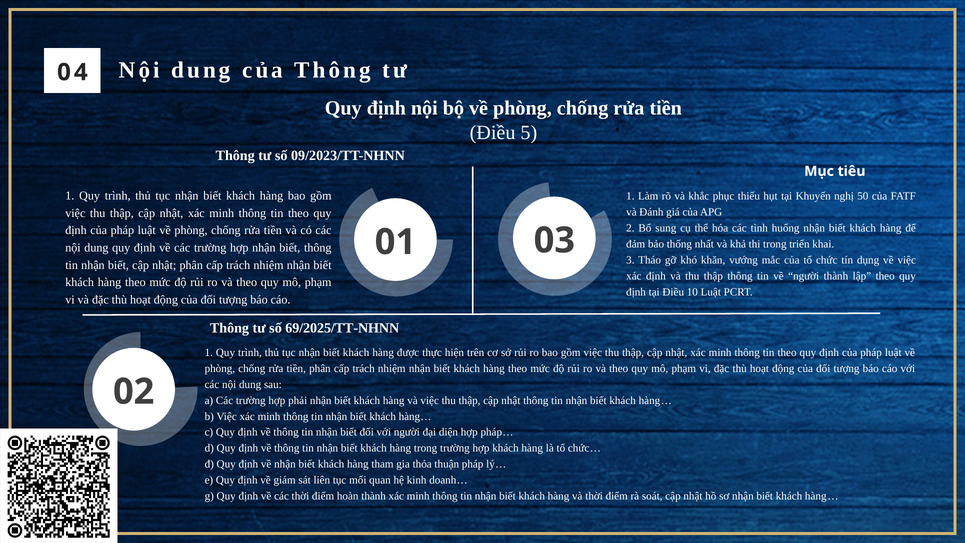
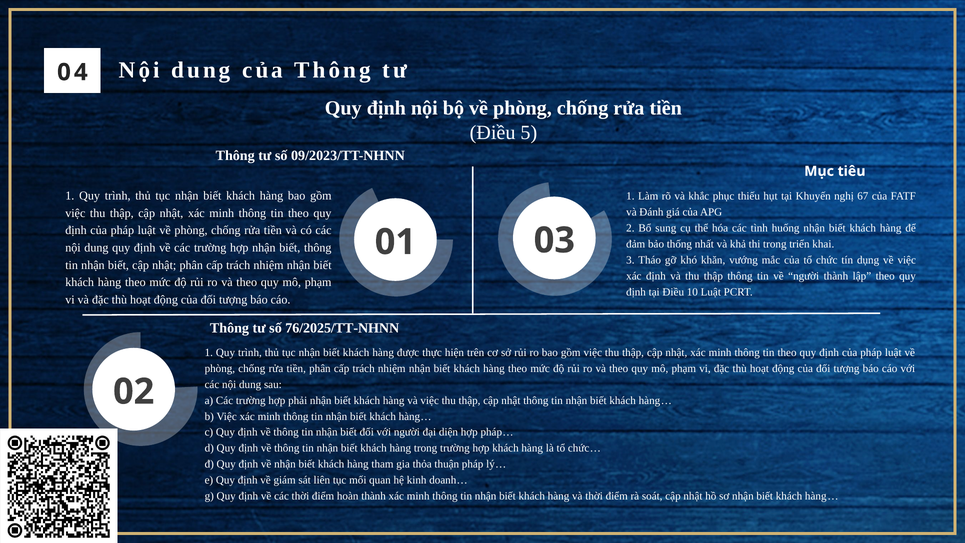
50: 50 -> 67 (863, 196)
69/2025/TT-NHNN: 69/2025/TT-NHNN -> 76/2025/TT-NHNN (342, 328)
